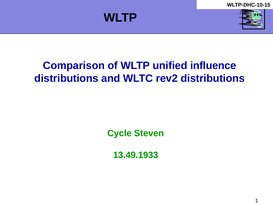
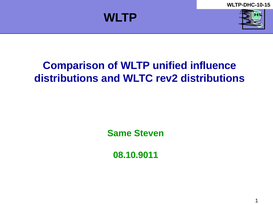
Cycle: Cycle -> Same (119, 133)
13.49.1933: 13.49.1933 -> 08.10.9011 (136, 155)
